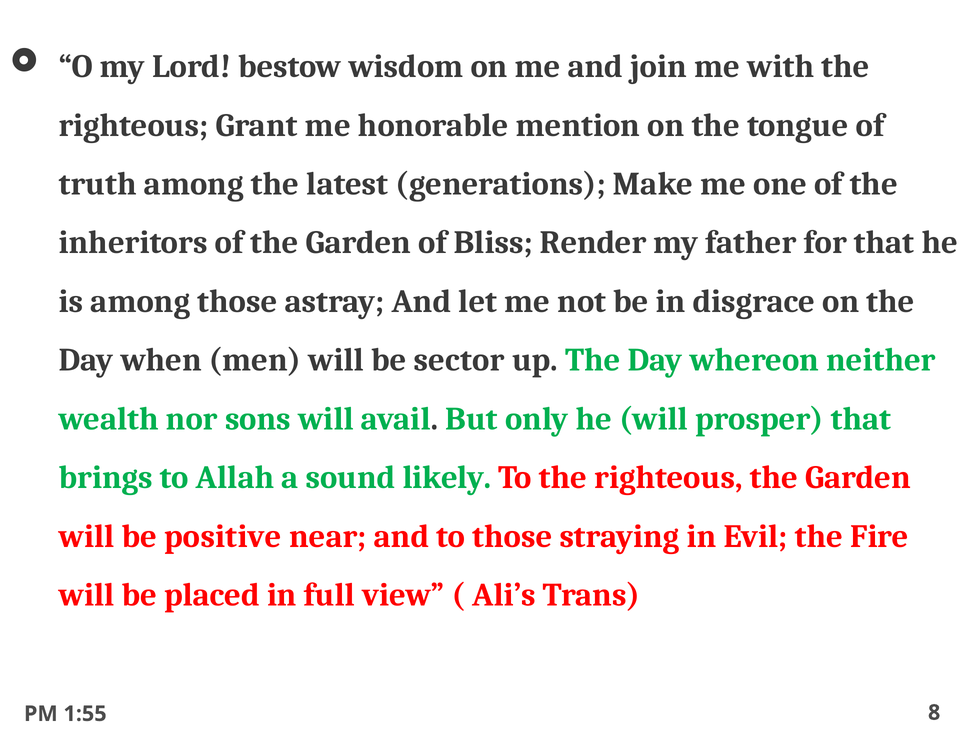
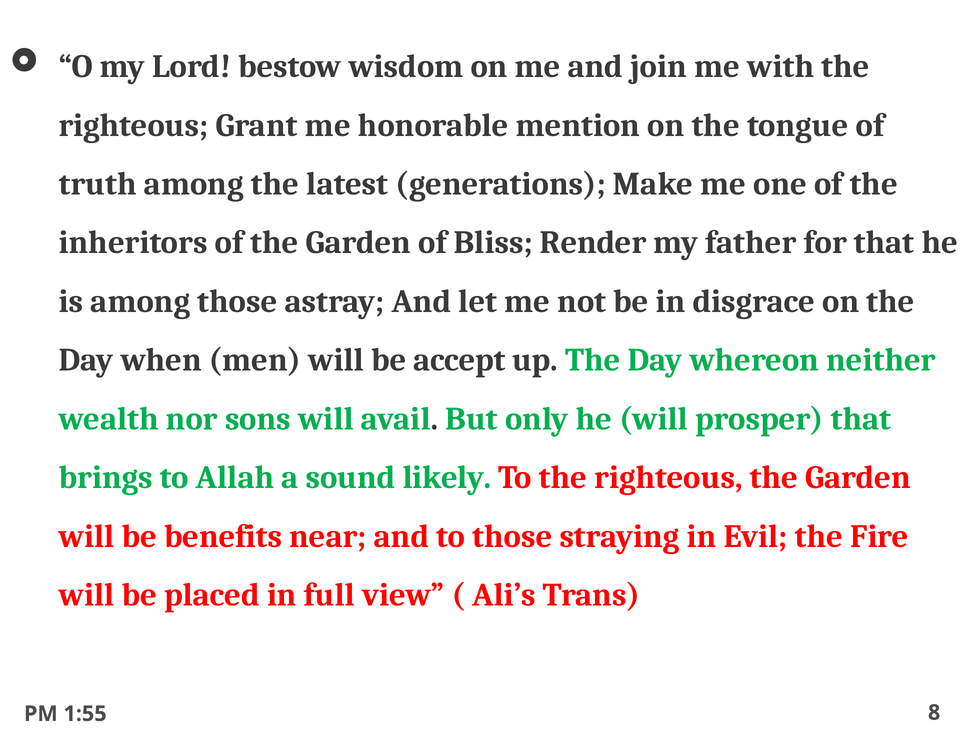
sector: sector -> accept (459, 360)
positive: positive -> benefits (223, 536)
